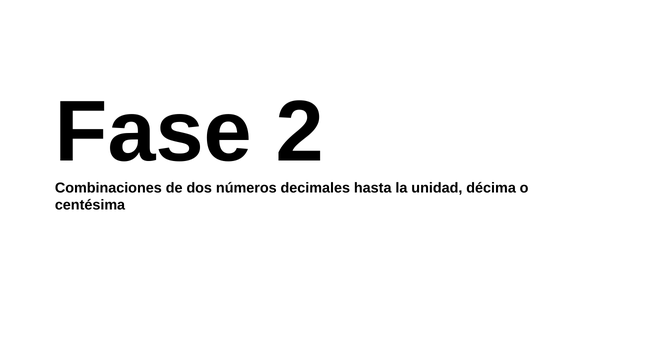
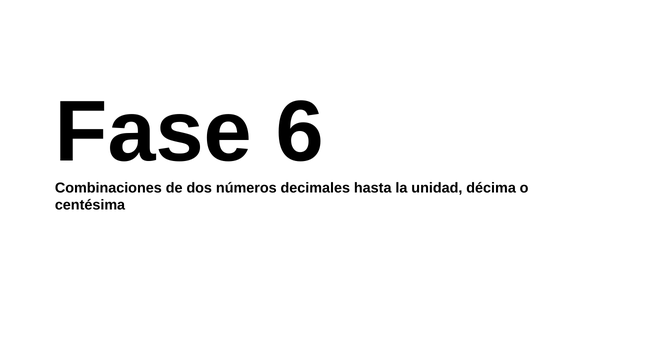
2: 2 -> 6 (300, 133)
